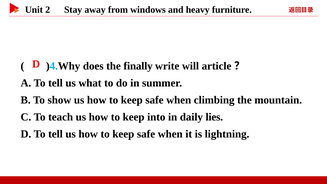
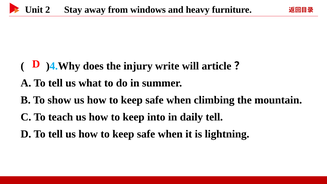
finally: finally -> injury (138, 66)
daily lies: lies -> tell (214, 117)
